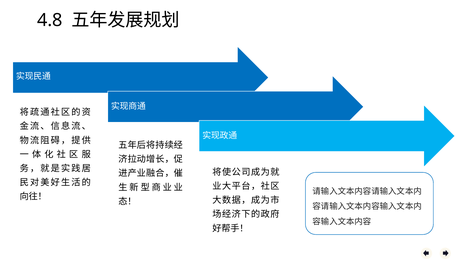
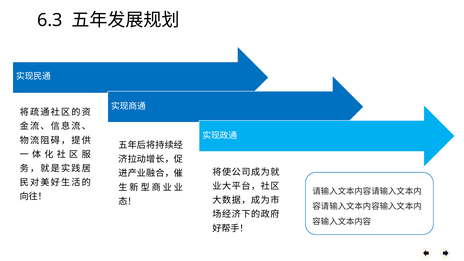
4.8: 4.8 -> 6.3 (50, 20)
